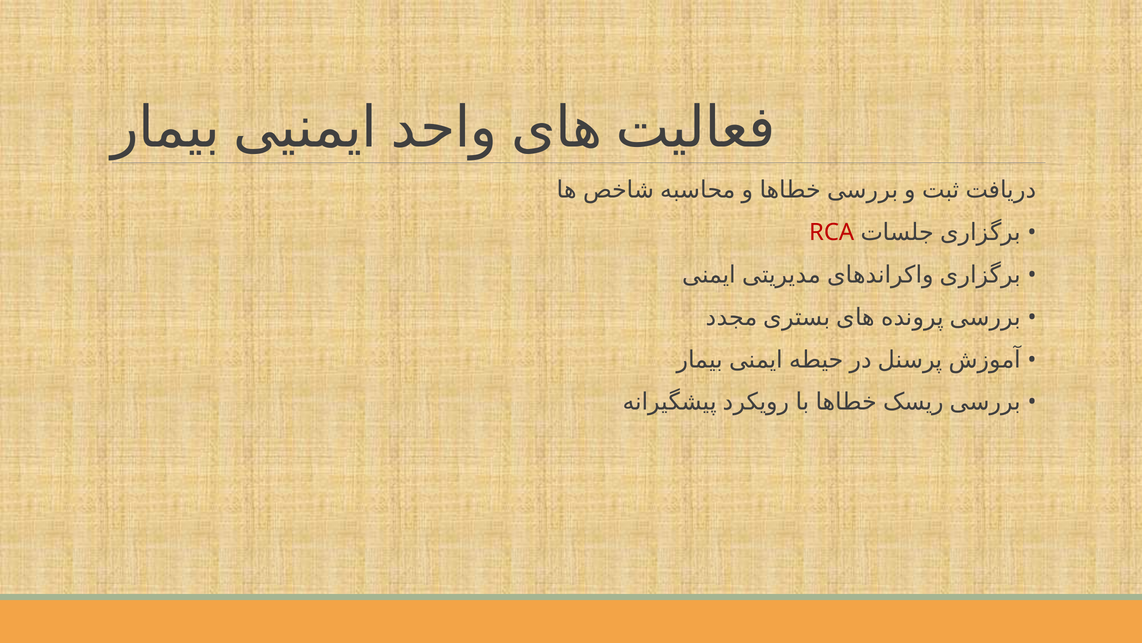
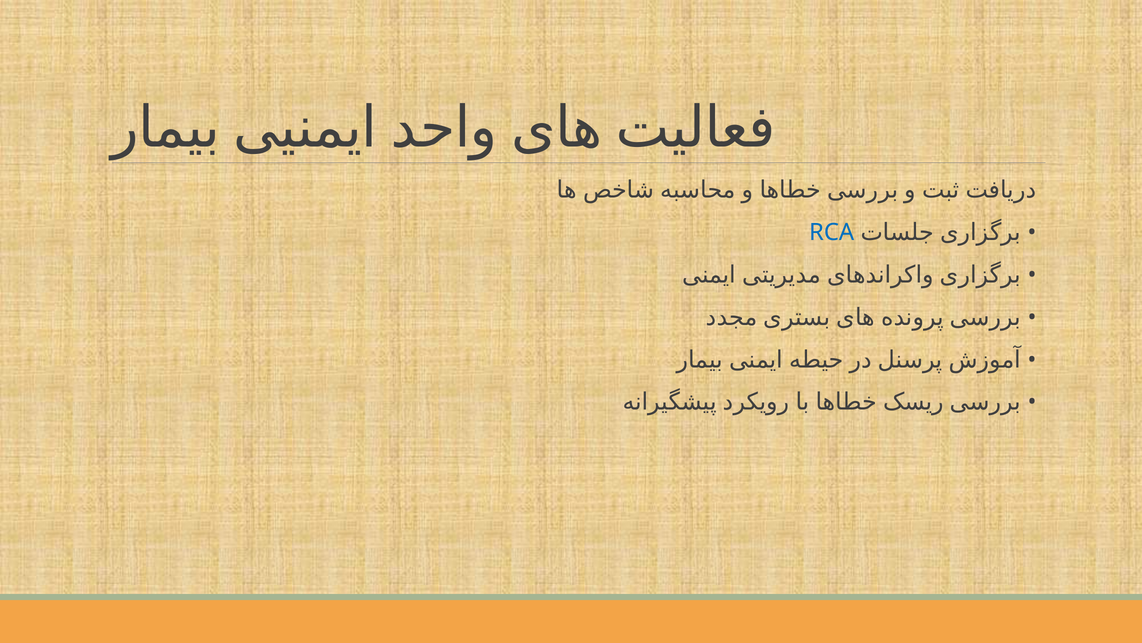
RCA colour: red -> blue (832, 232)
